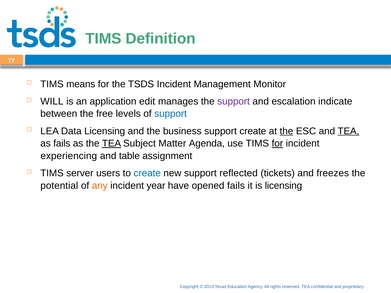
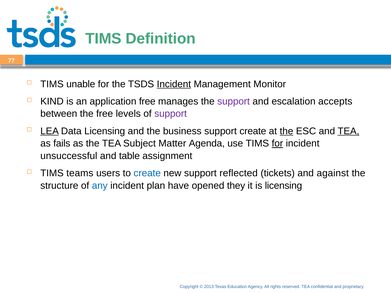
means: means -> unable (81, 84)
Incident underline: none -> present (174, 84)
WILL: WILL -> KIND (52, 101)
application edit: edit -> free (147, 101)
indicate: indicate -> accepts (335, 101)
support colour: blue -> purple (171, 114)
LEA underline: none -> present (50, 131)
TEA underline: present -> none (112, 144)
experiencing: experiencing -> unsuccessful (69, 156)
server: server -> teams (80, 173)
freezes: freezes -> against (333, 173)
potential: potential -> structure (59, 186)
any colour: orange -> blue (100, 186)
year: year -> plan (156, 186)
opened fails: fails -> they (236, 186)
